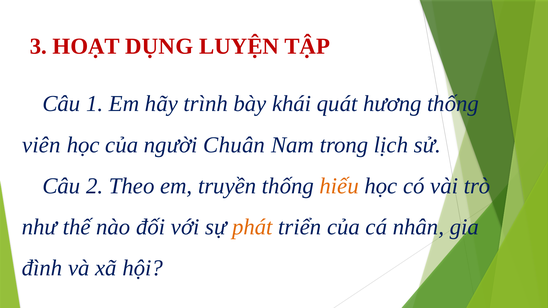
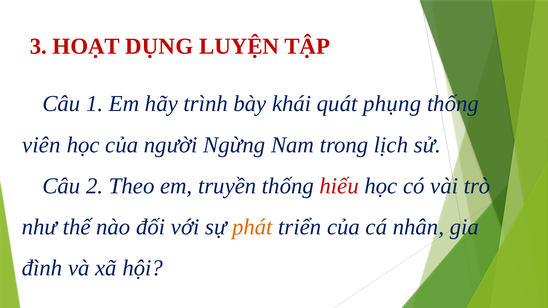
hương: hương -> phụng (392, 104)
Chuân: Chuân -> Ngừng (234, 145)
hiếu colour: orange -> red (339, 186)
